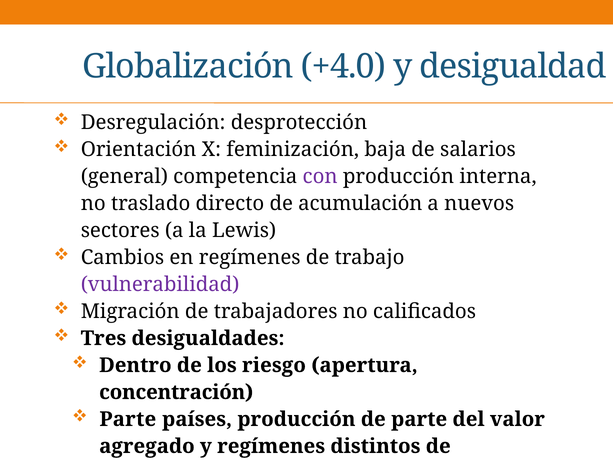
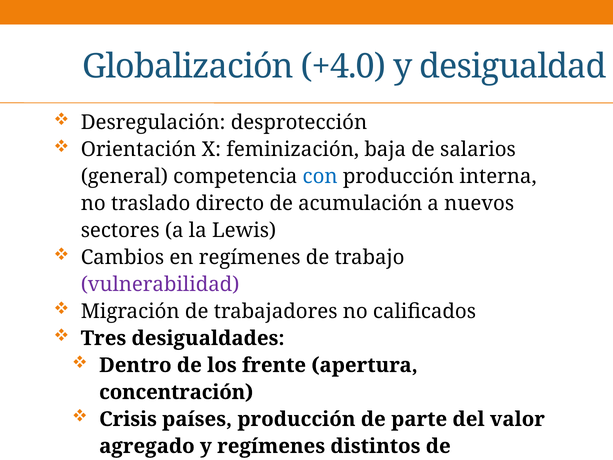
con colour: purple -> blue (320, 176)
riesgo: riesgo -> frente (274, 365)
Parte: Parte -> Crisis (128, 419)
